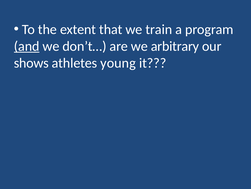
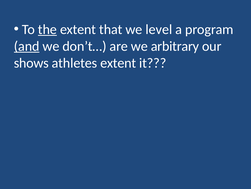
the underline: none -> present (47, 29)
train: train -> level (159, 29)
athletes young: young -> extent (118, 63)
